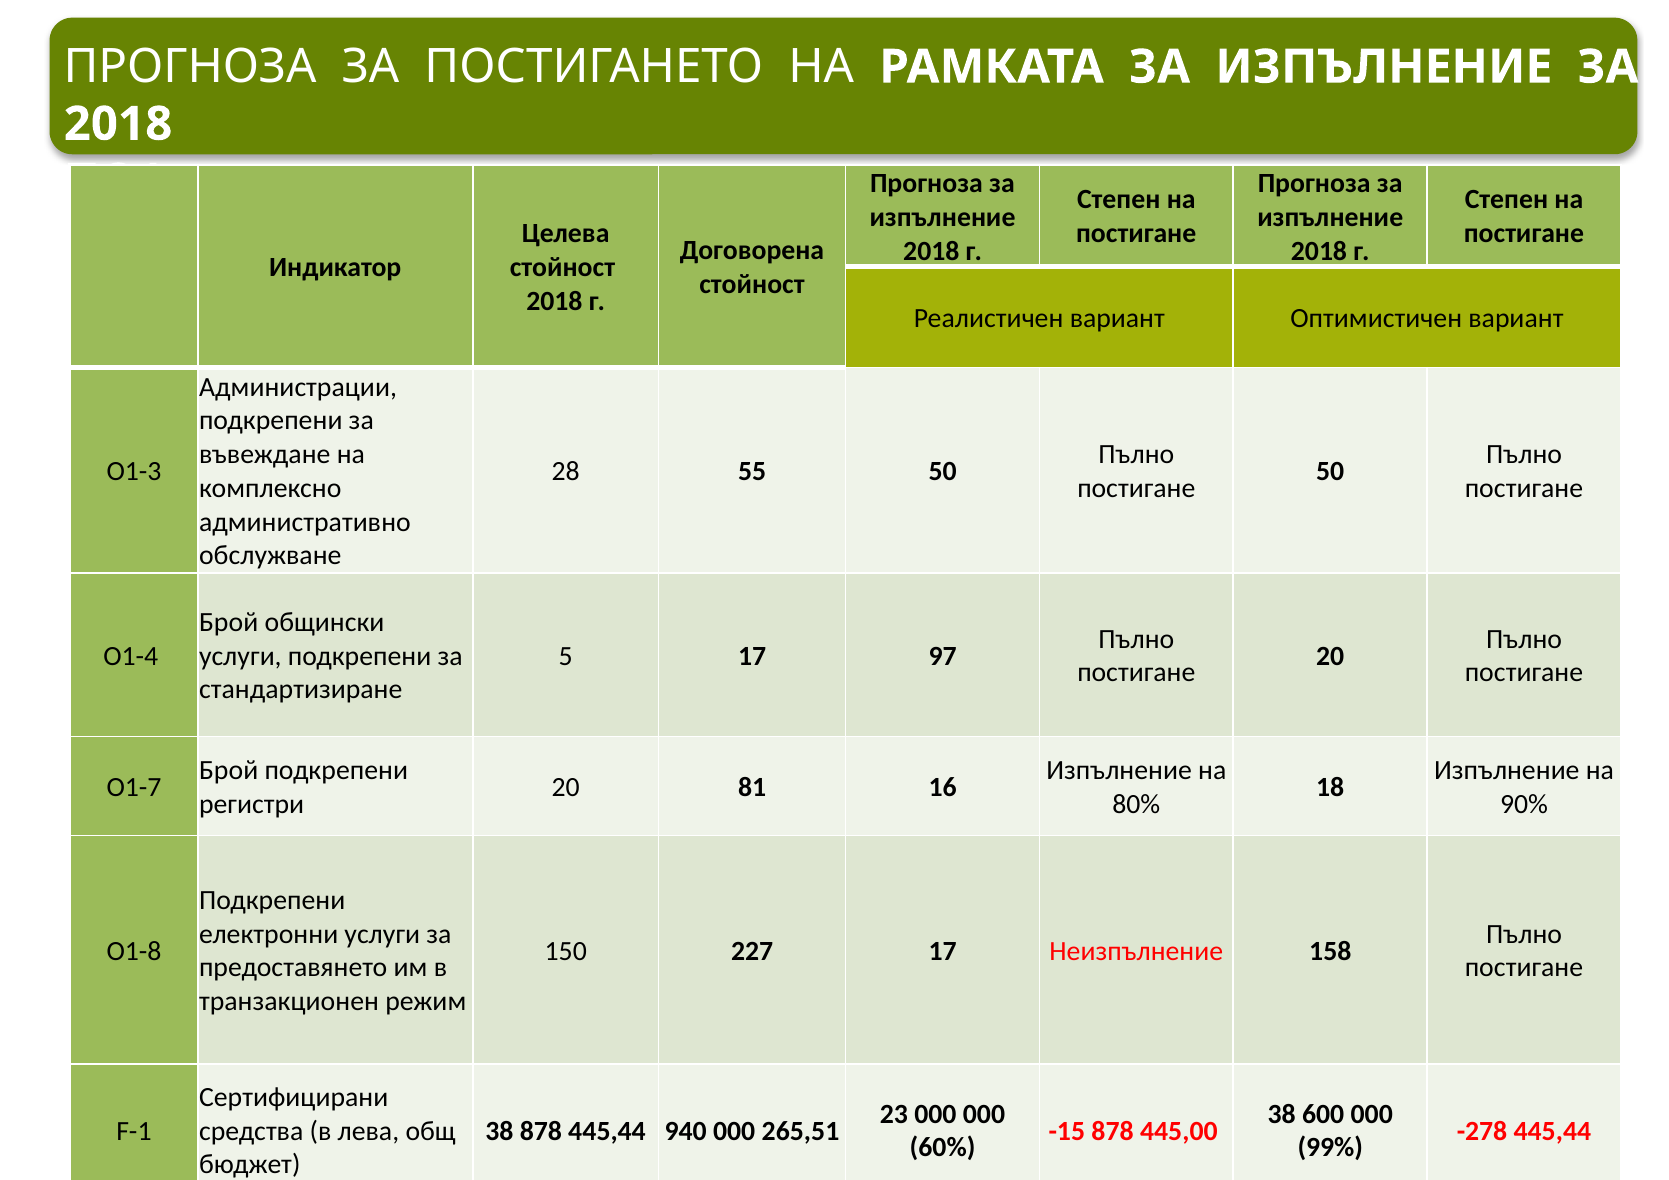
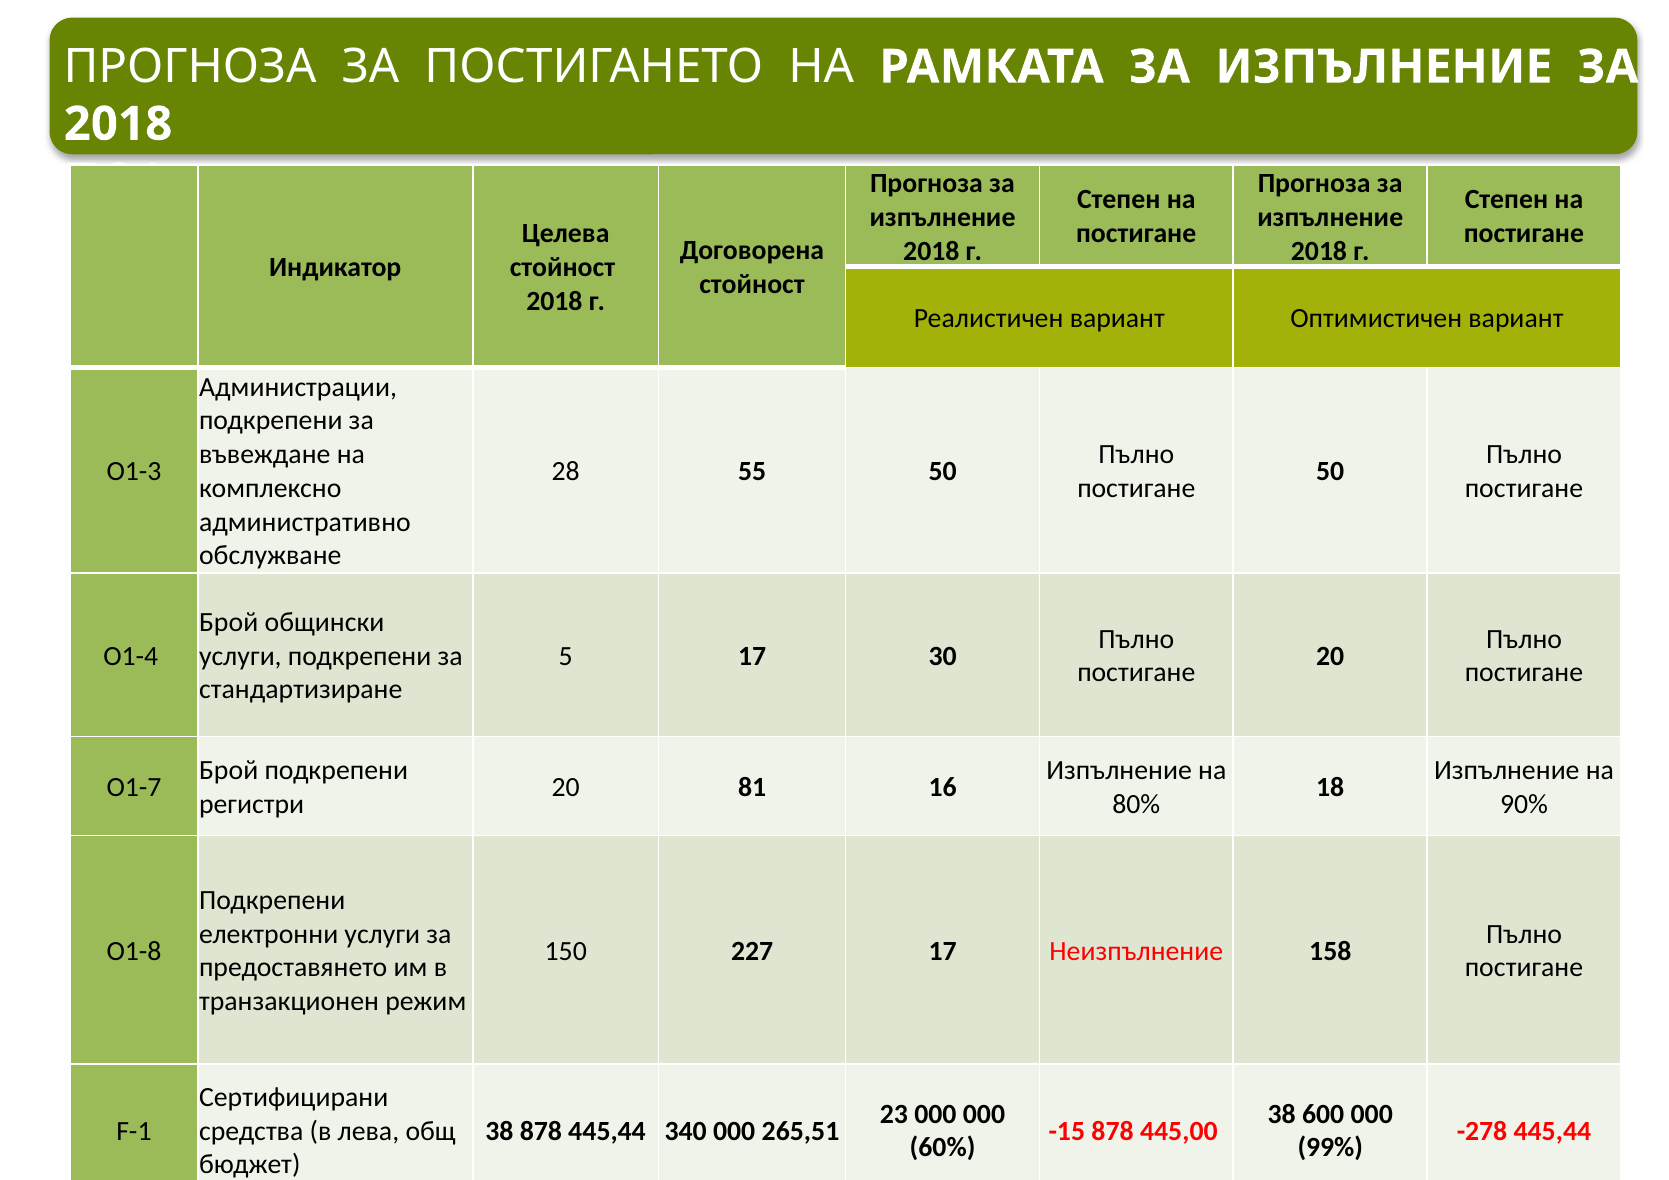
97: 97 -> 30 (943, 656)
940: 940 -> 340 (686, 1131)
